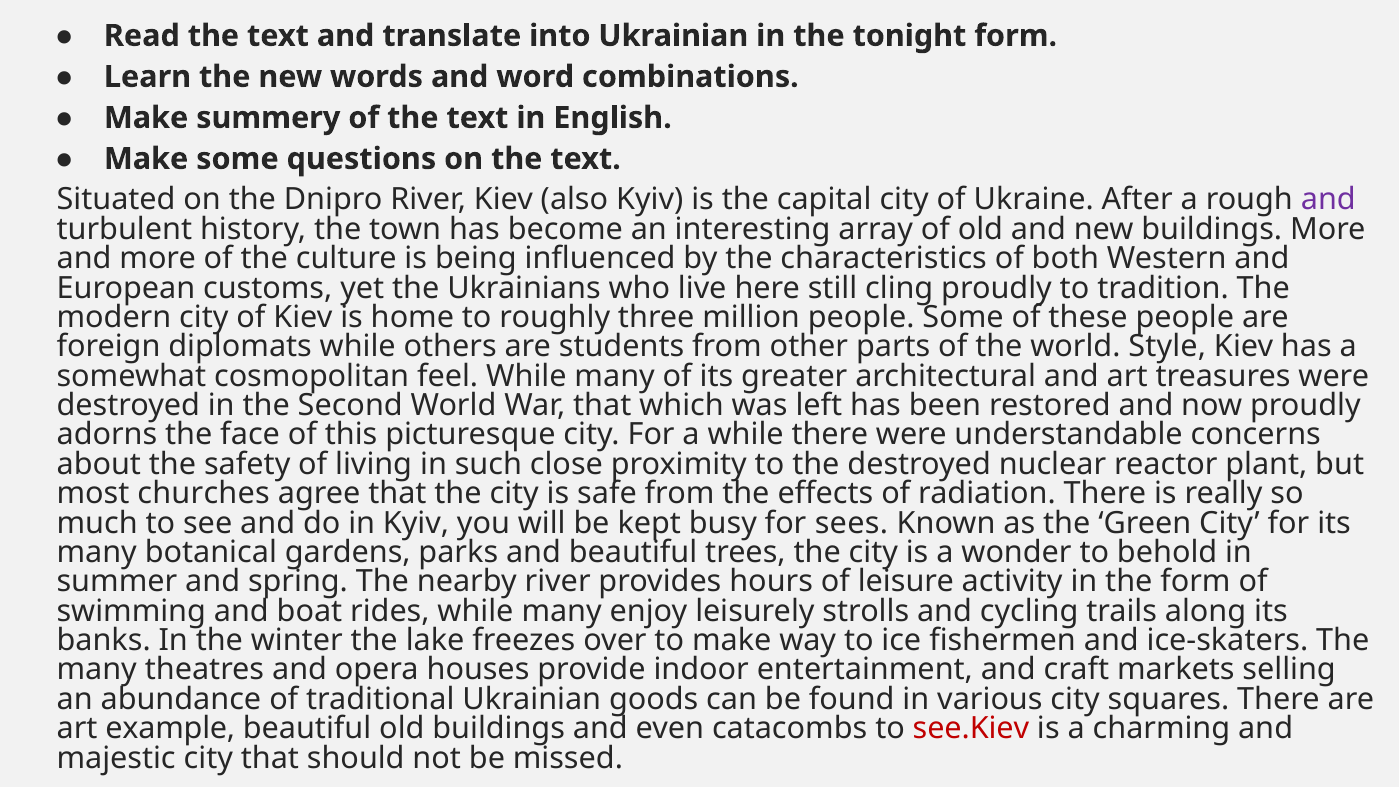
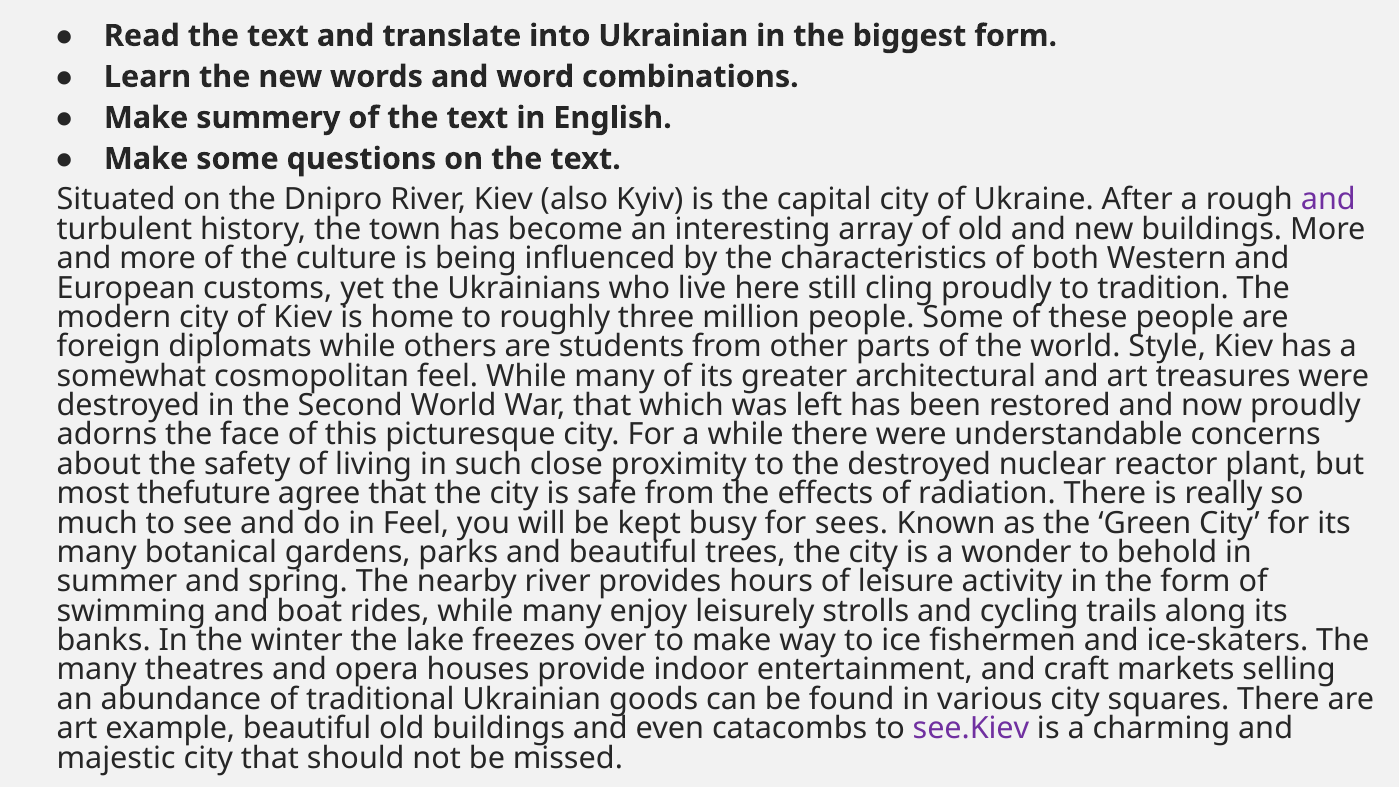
tonight: tonight -> biggest (909, 36)
churches: churches -> thefuture (204, 494)
in Kyiv: Kyiv -> Feel (416, 523)
see.Kiev colour: red -> purple (971, 728)
